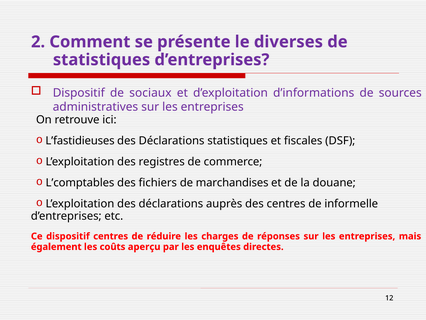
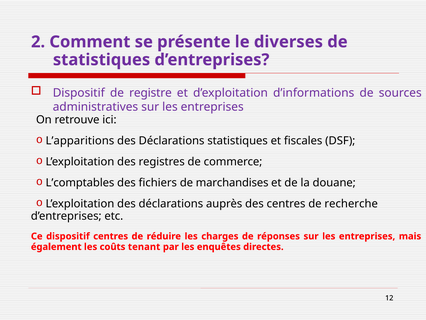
sociaux: sociaux -> registre (151, 93)
L’fastidieuses: L’fastidieuses -> L’apparitions (80, 140)
informelle: informelle -> recherche (351, 203)
aperçu: aperçu -> tenant (144, 246)
